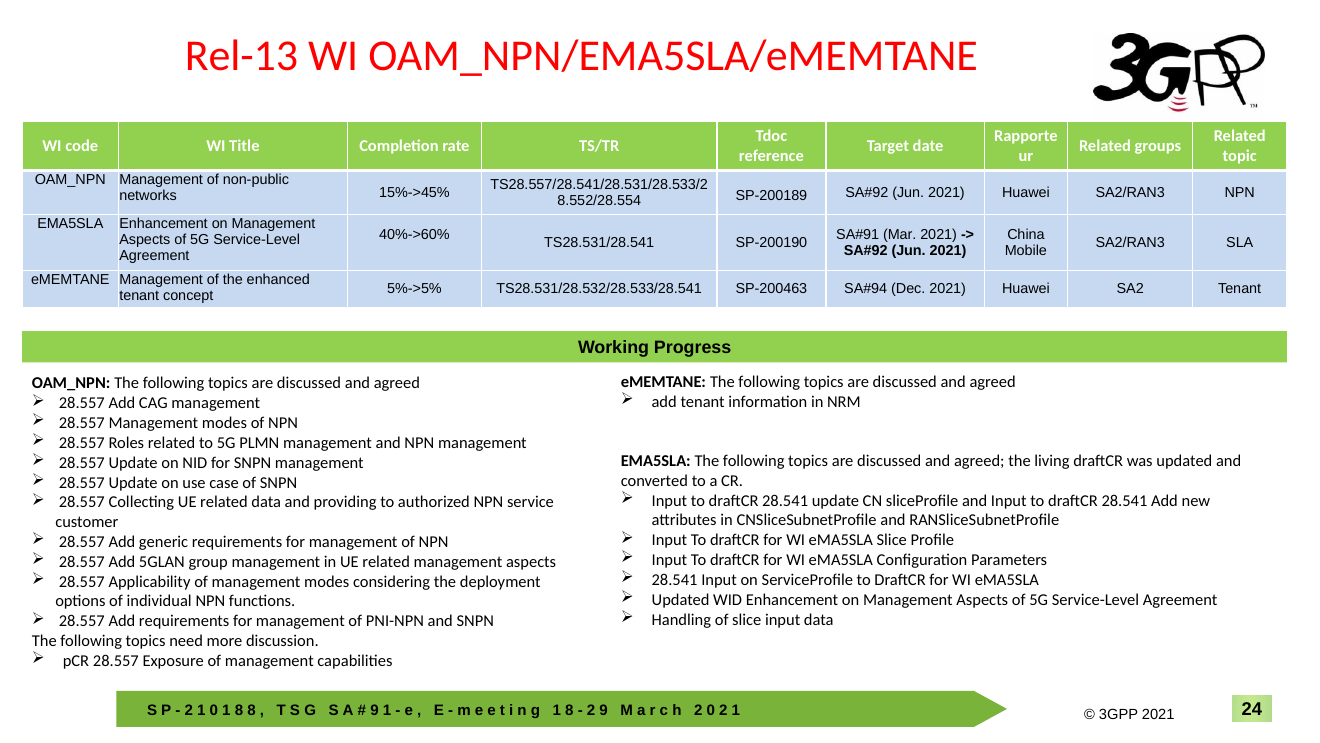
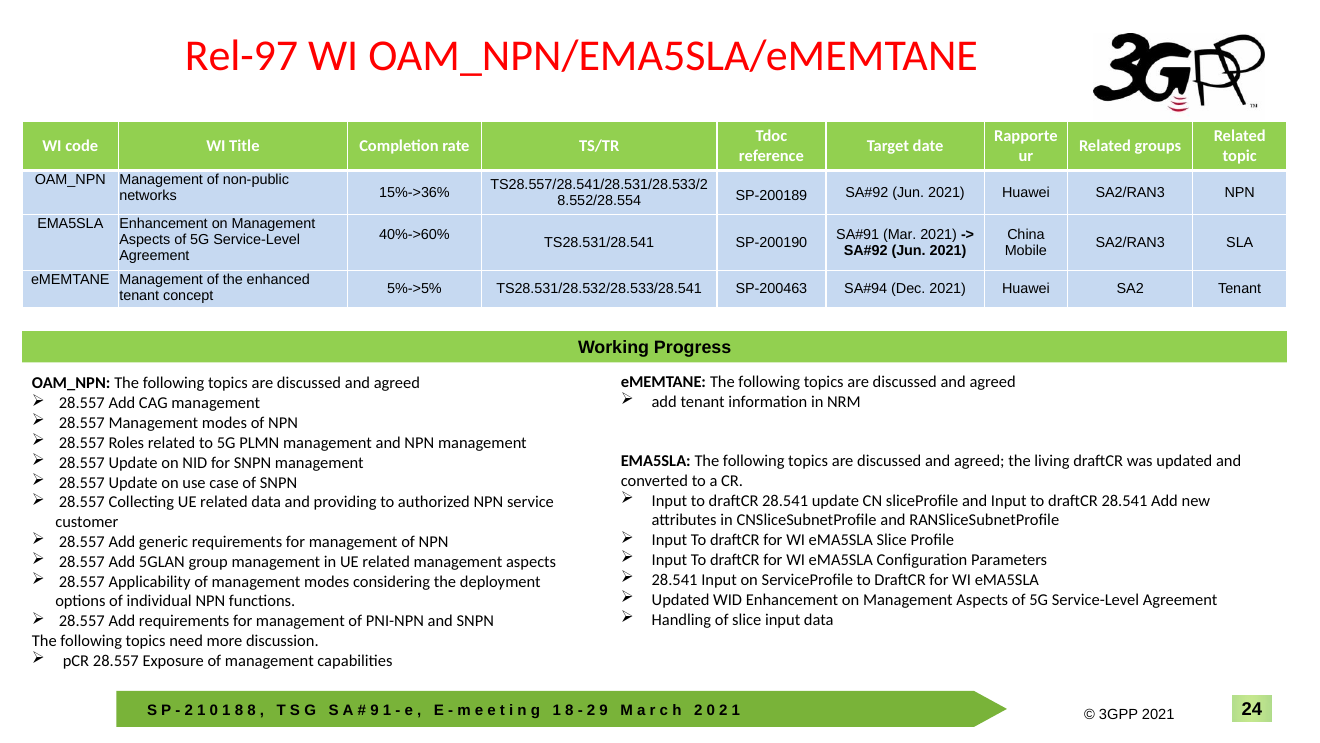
Rel-13: Rel-13 -> Rel-97 (242, 56)
15%->45%: 15%->45% -> 15%->36% (415, 193)
